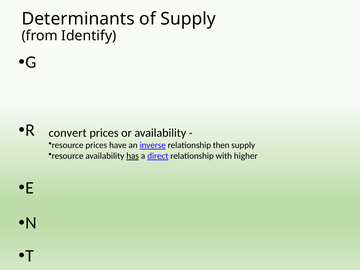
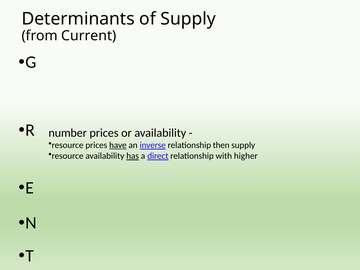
Identify: Identify -> Current (89, 36)
convert: convert -> number (68, 133)
have underline: none -> present (118, 145)
